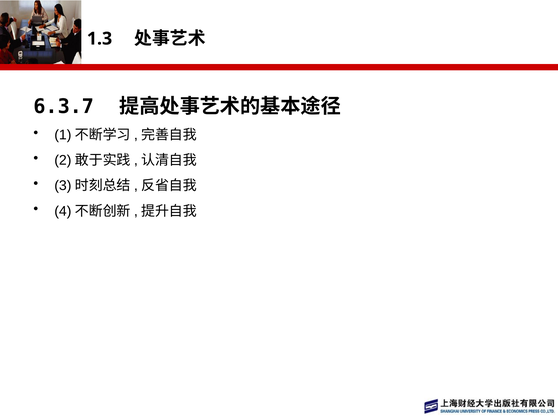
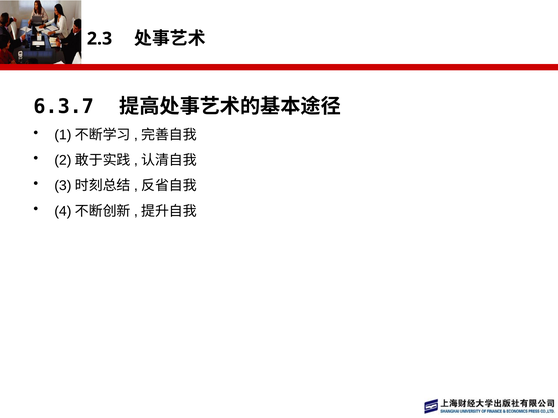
1.3: 1.3 -> 2.3 (100, 39)
